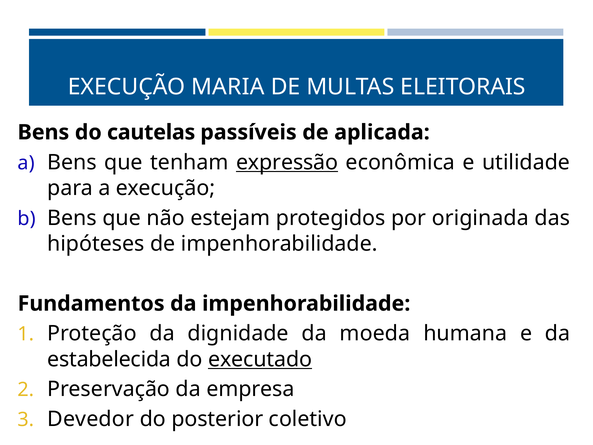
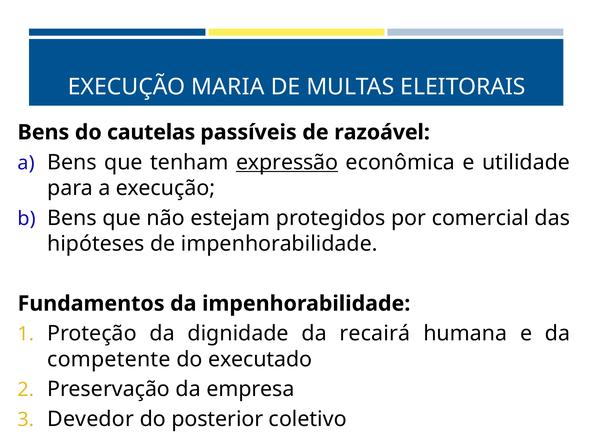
aplicada: aplicada -> razoável (382, 132)
originada: originada -> comercial (480, 218)
moeda: moeda -> recairá (375, 333)
estabelecida: estabelecida -> competente (109, 359)
executado underline: present -> none (260, 359)
